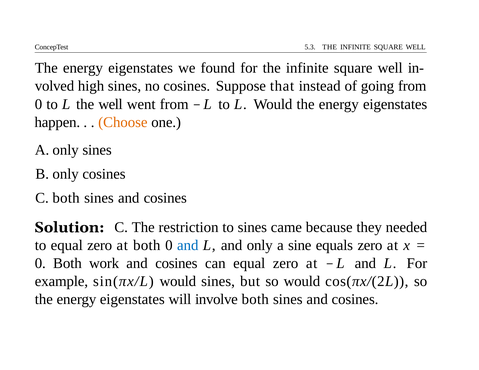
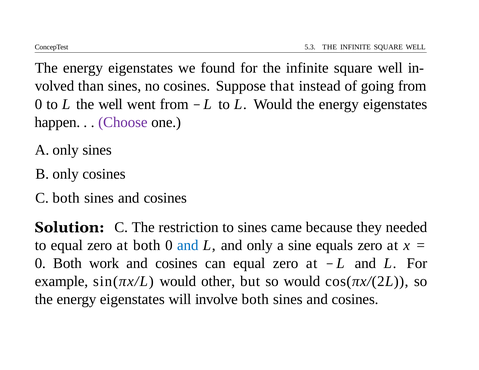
high: high -> than (91, 86)
Choose colour: orange -> purple (123, 122)
would sines: sines -> other (218, 281)
